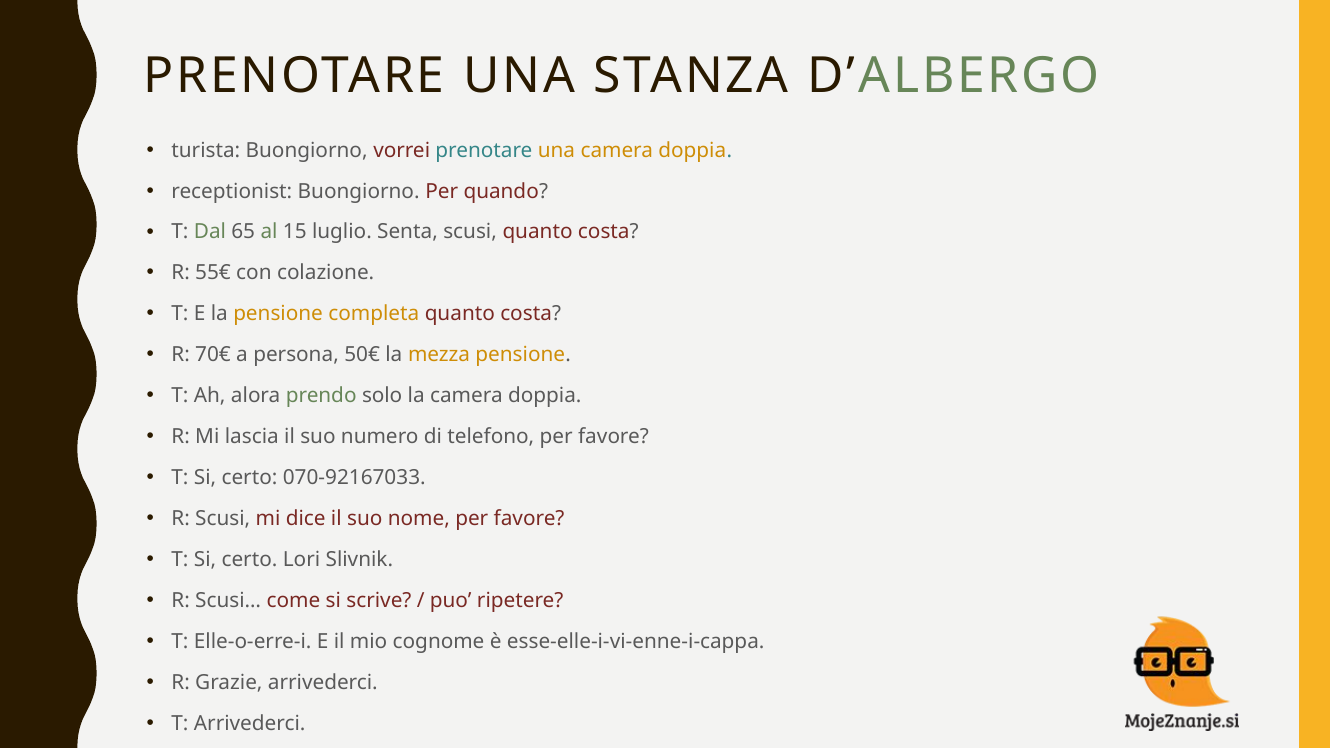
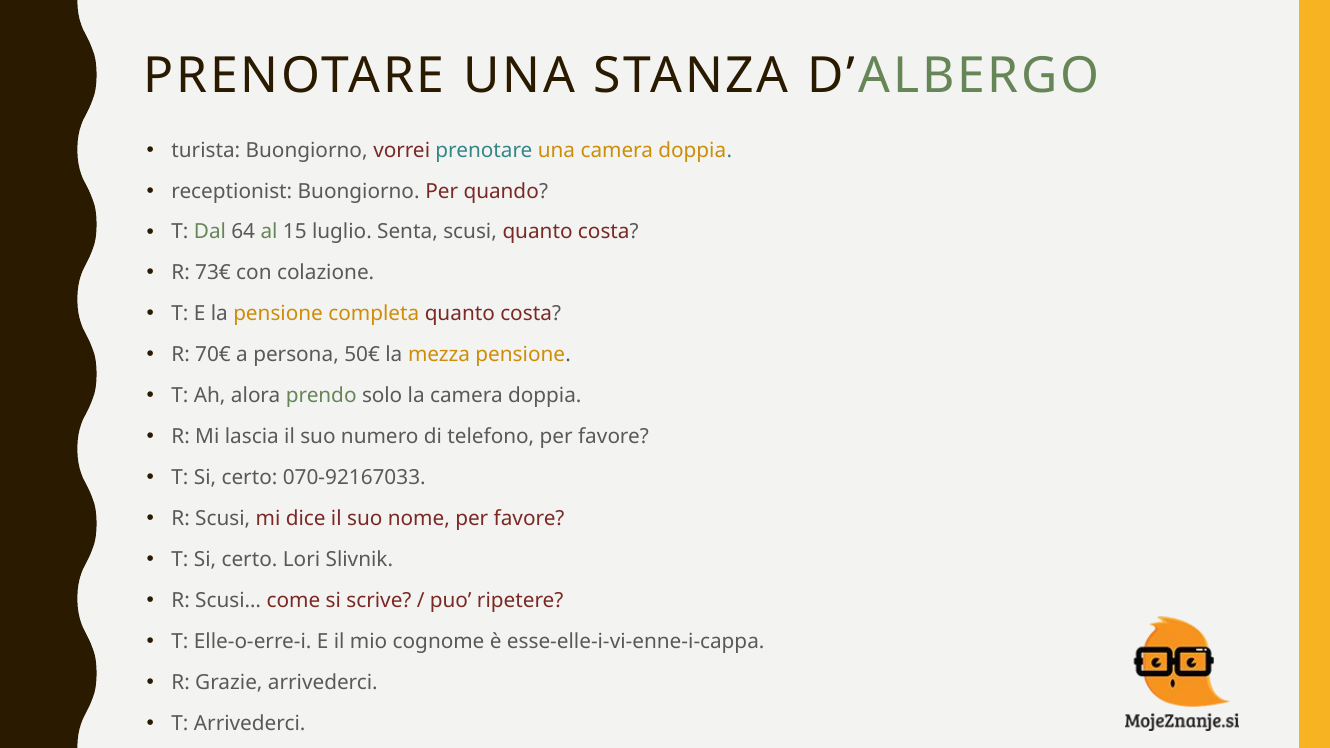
65: 65 -> 64 (243, 232)
55€: 55€ -> 73€ (213, 273)
